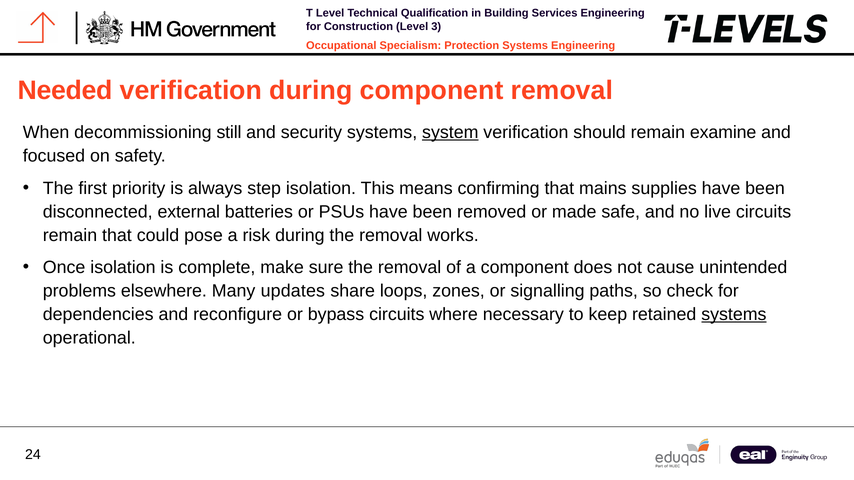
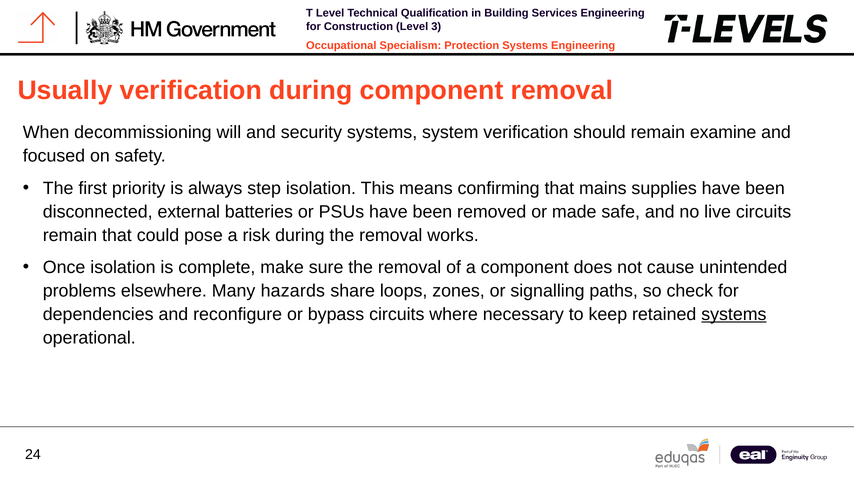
Needed: Needed -> Usually (65, 91)
still: still -> will (229, 133)
system underline: present -> none (450, 133)
updates: updates -> hazards (293, 291)
